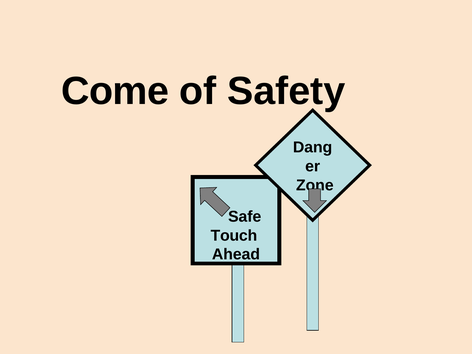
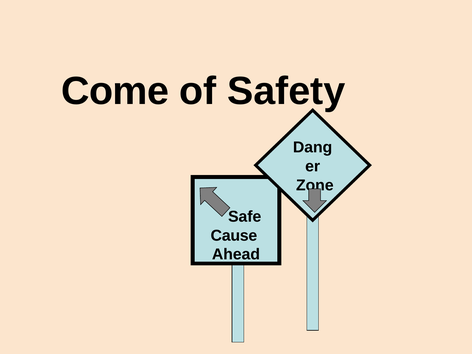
Touch: Touch -> Cause (234, 236)
